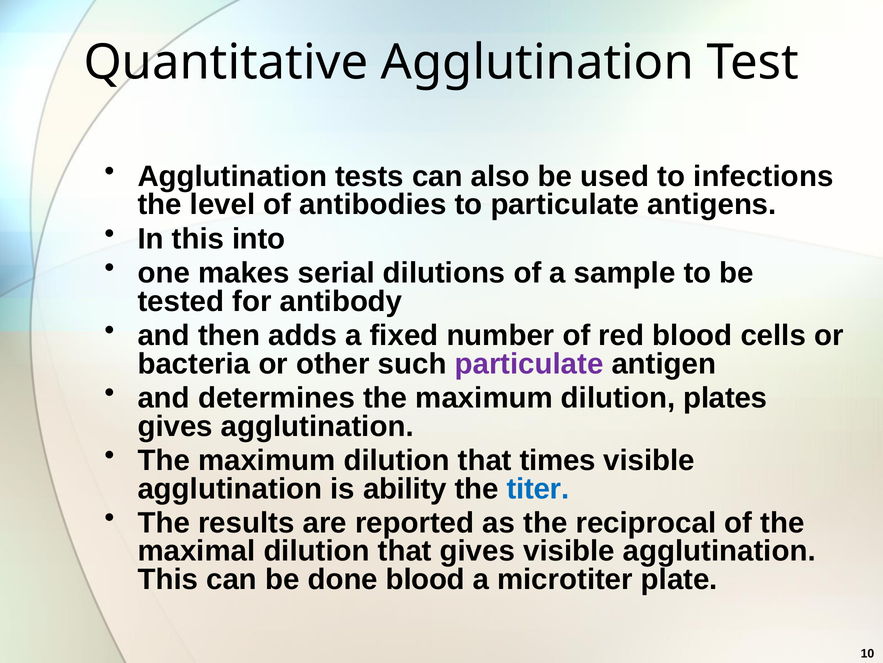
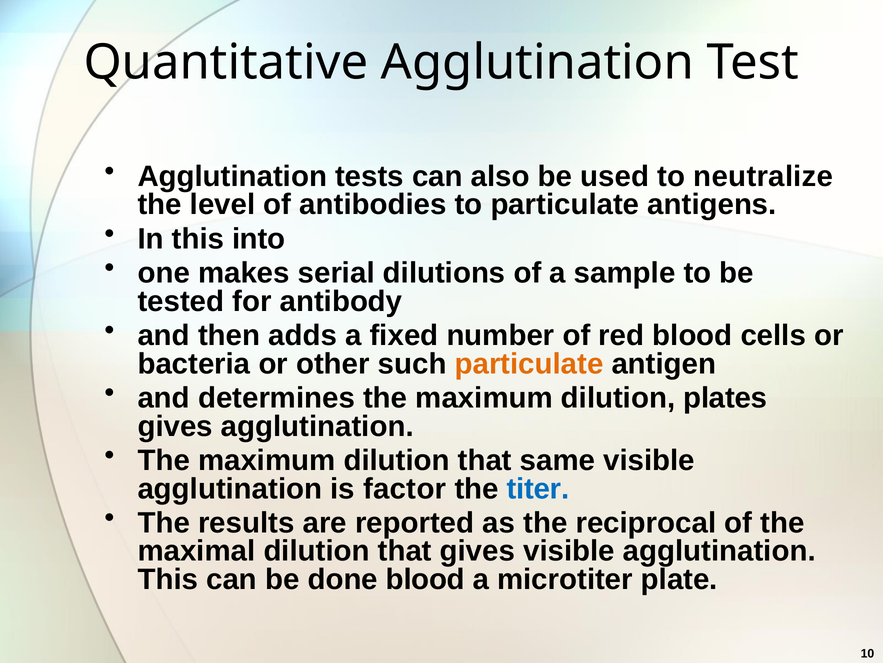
infections: infections -> neutralize (763, 176)
particulate colour: purple -> orange (529, 363)
times: times -> same (558, 460)
ability: ability -> factor (405, 488)
